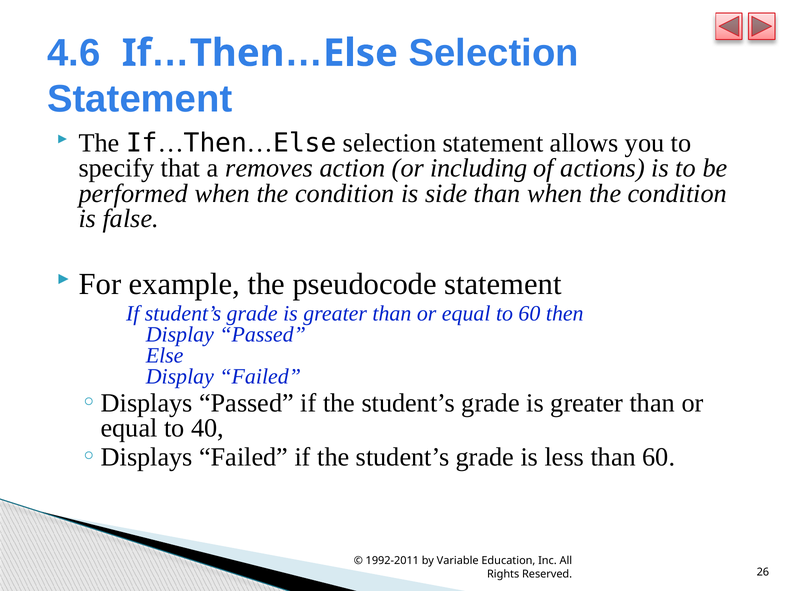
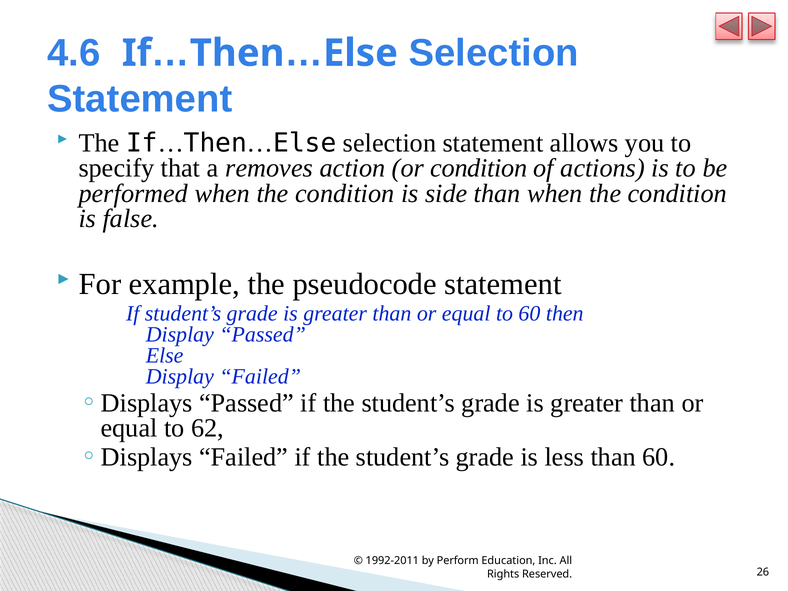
or including: including -> condition (479, 168)
40: 40 -> 62 (208, 428)
Variable: Variable -> Perform (458, 561)
